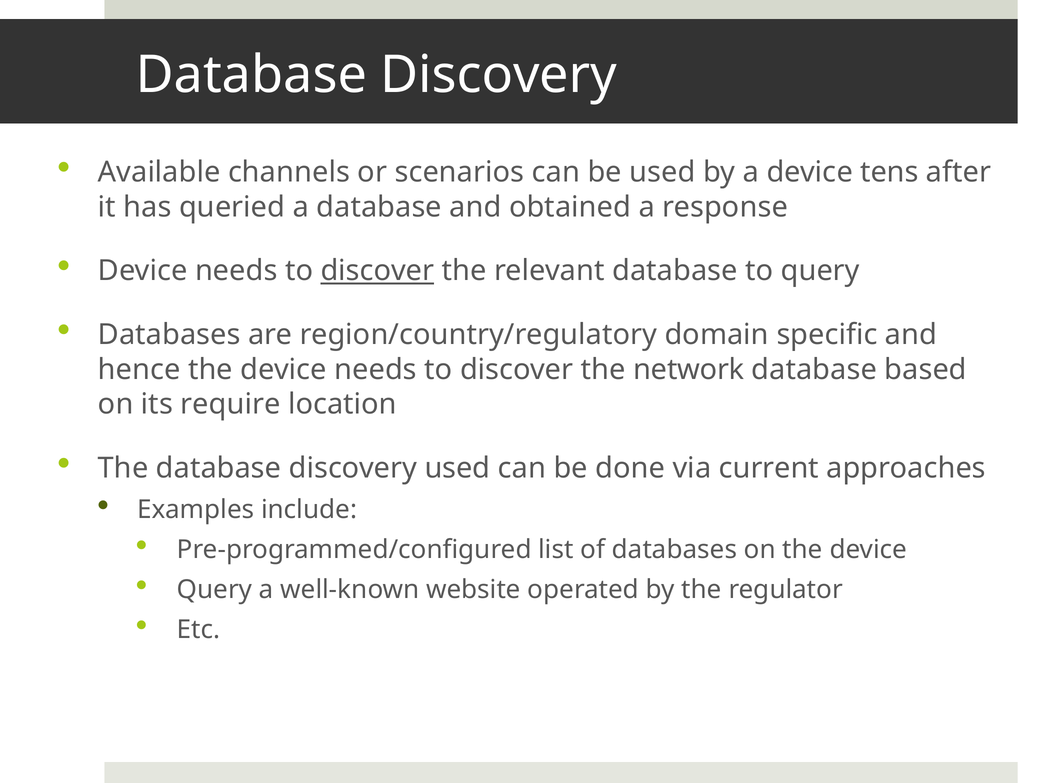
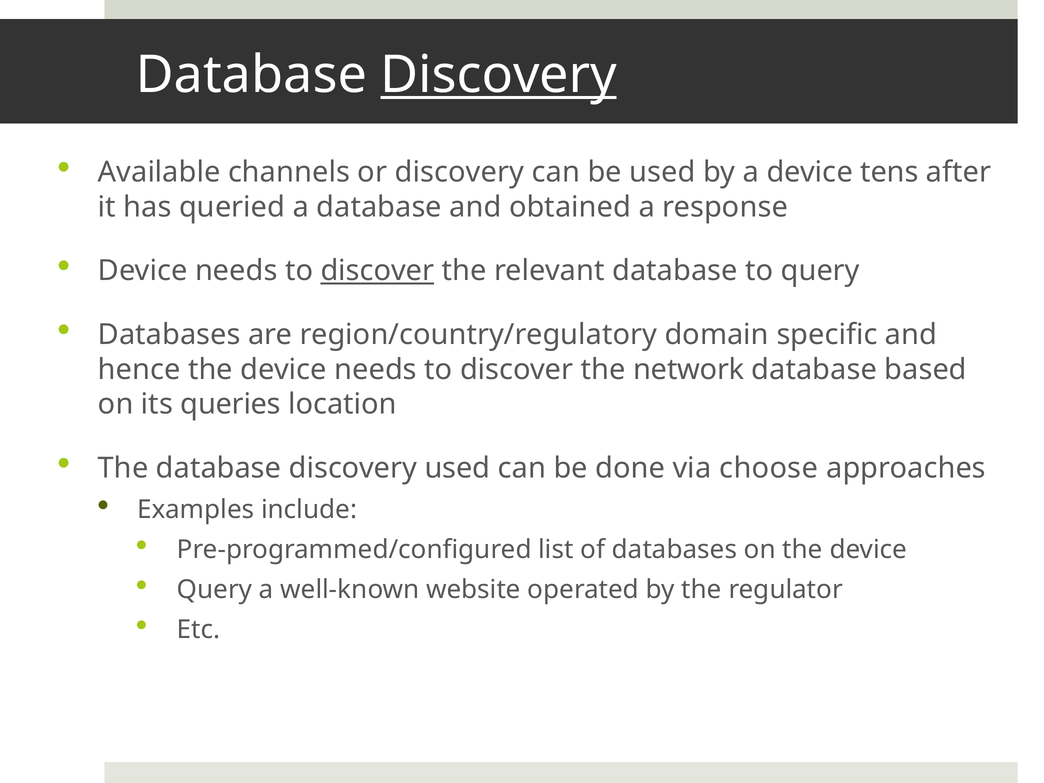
Discovery underline: none -> present (499, 75)
or scenarios: scenarios -> discovery (459, 172)
require: require -> queries (231, 404)
current: current -> choose (769, 468)
